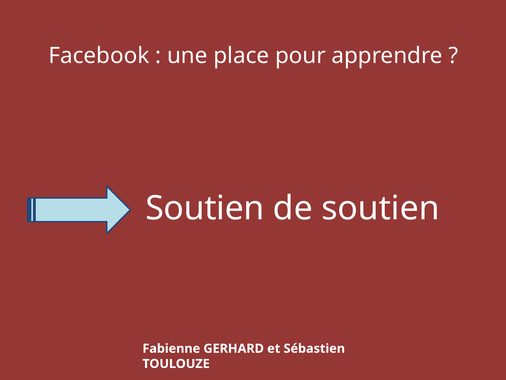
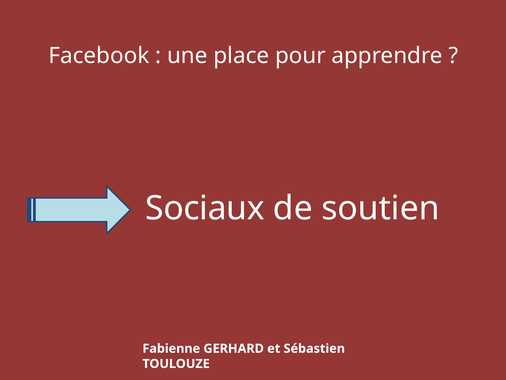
Soutien: Soutien -> Sociaux (205, 208)
